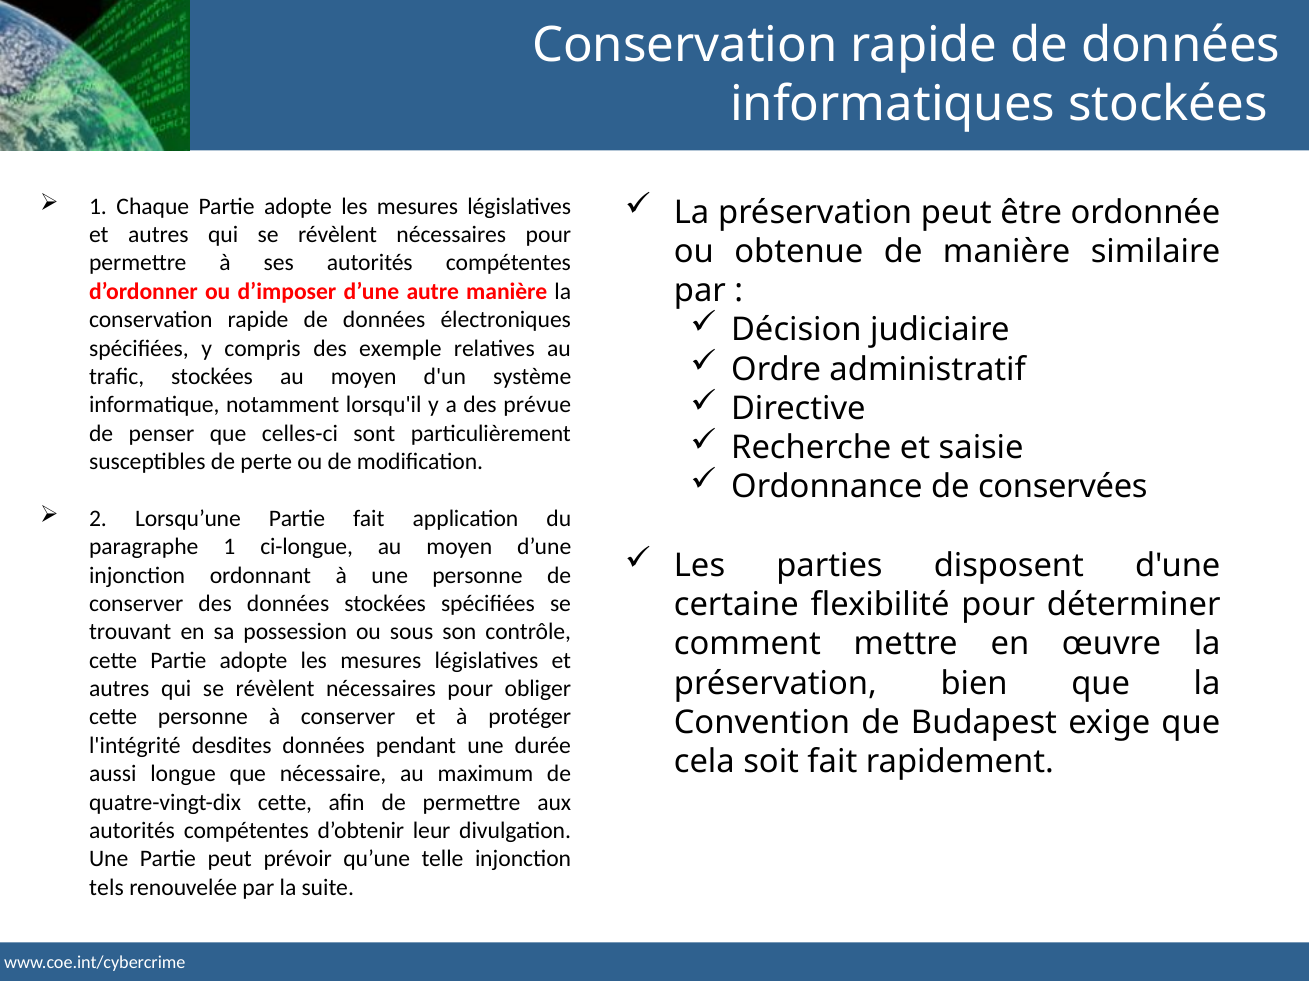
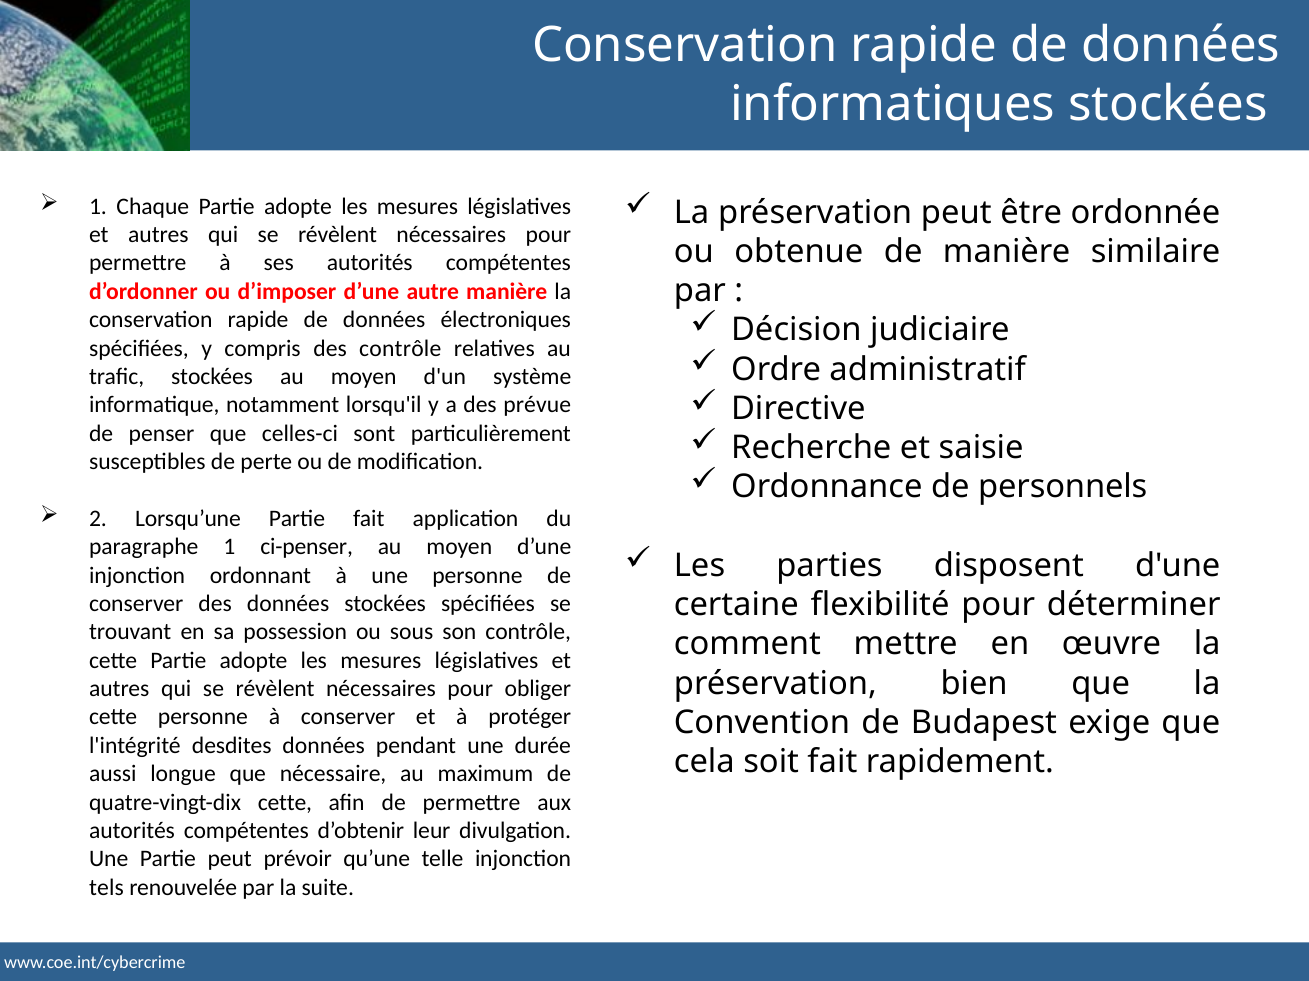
des exemple: exemple -> contrôle (400, 349)
conservées: conservées -> personnels (1063, 487)
ci-longue: ci-longue -> ci-penser (307, 547)
